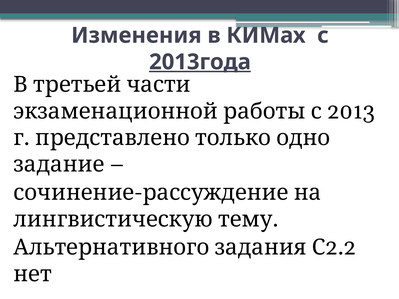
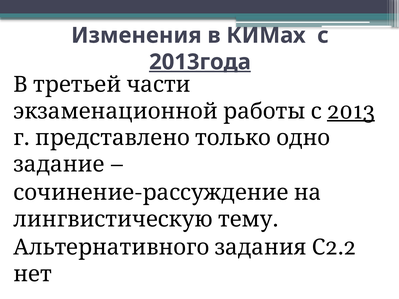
2013 underline: none -> present (351, 111)
